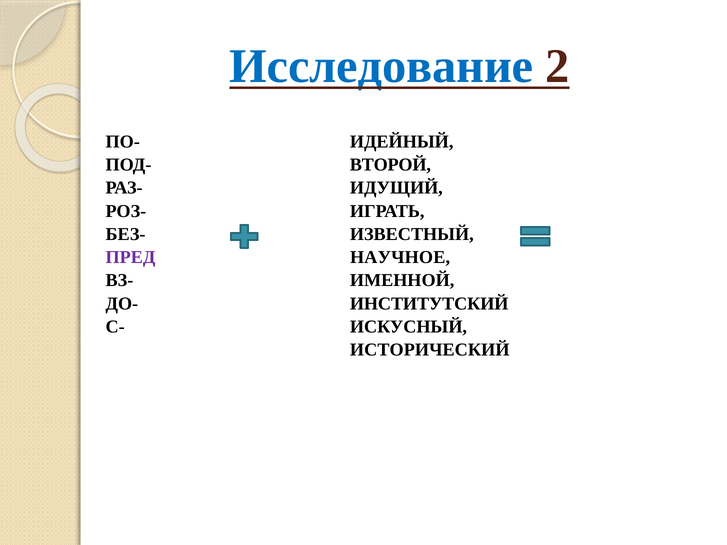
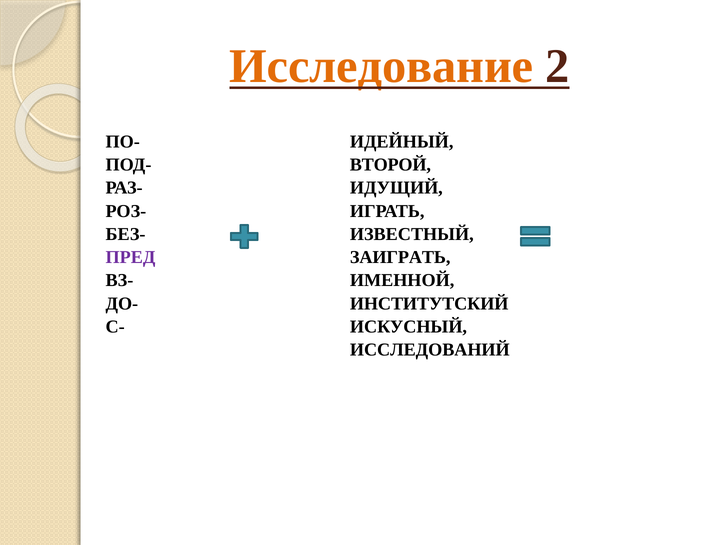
Исследование colour: blue -> orange (381, 66)
НАУЧНОЕ: НАУЧНОЕ -> ЗАИГРАТЬ (400, 257)
ИСТОРИЧЕСКИЙ: ИСТОРИЧЕСКИЙ -> ИССЛЕДОВАНИЙ (430, 350)
